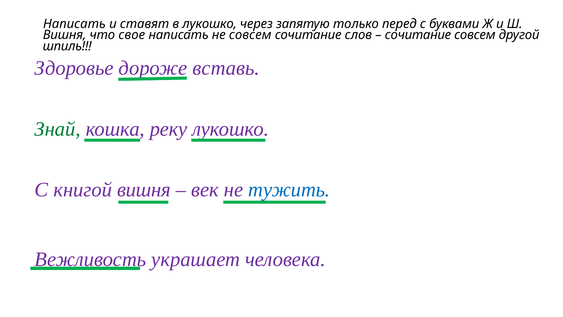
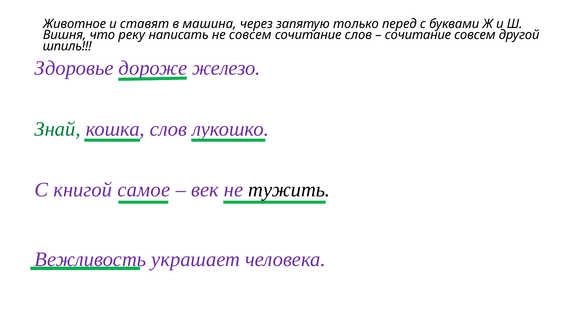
Написать: Написать -> Животное (74, 24)
в лукошко: лукошко -> машина (209, 24)
свое: свое -> реку (132, 35)
вставь: вставь -> железо (226, 68)
реку: реку -> слов (168, 129)
книгой вишня: вишня -> самое (144, 190)
тужить colour: blue -> black (289, 190)
